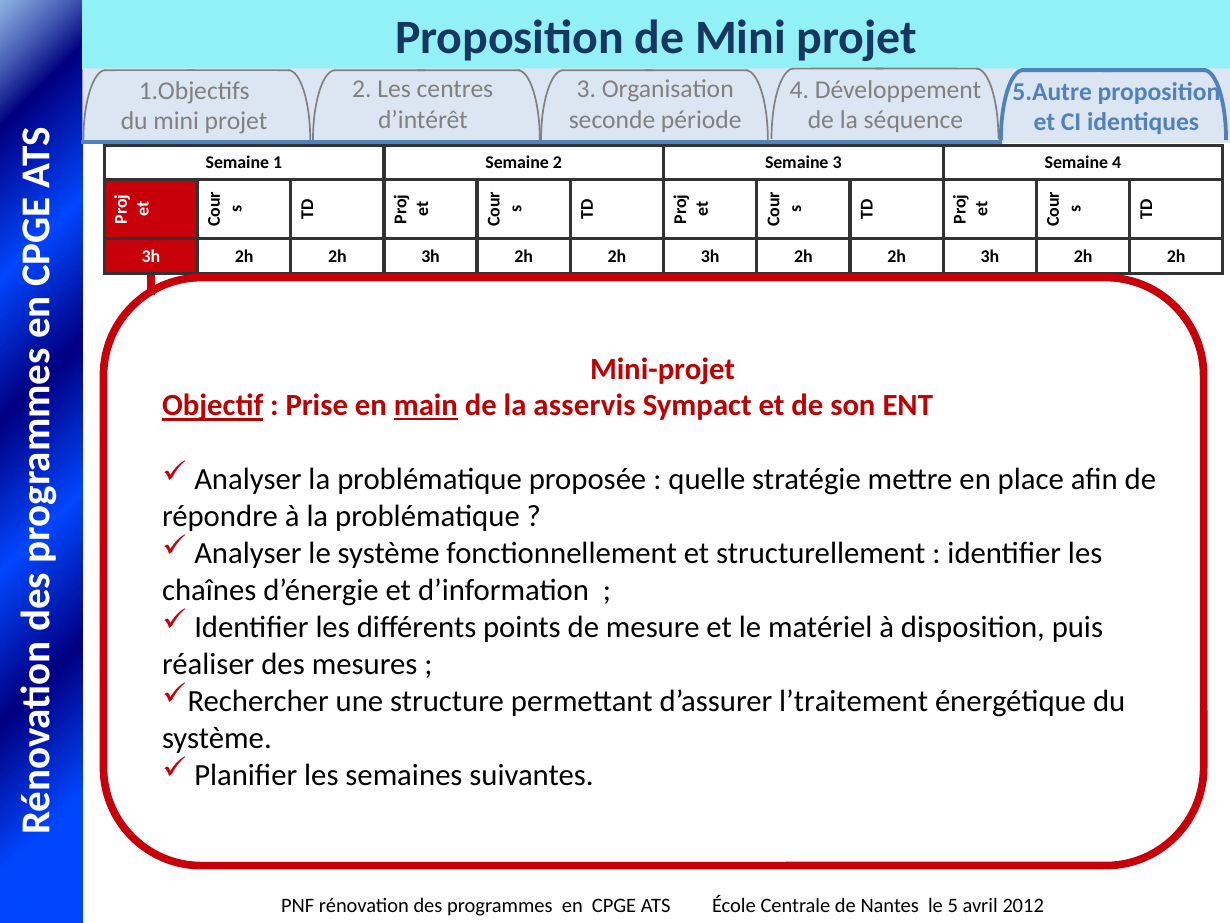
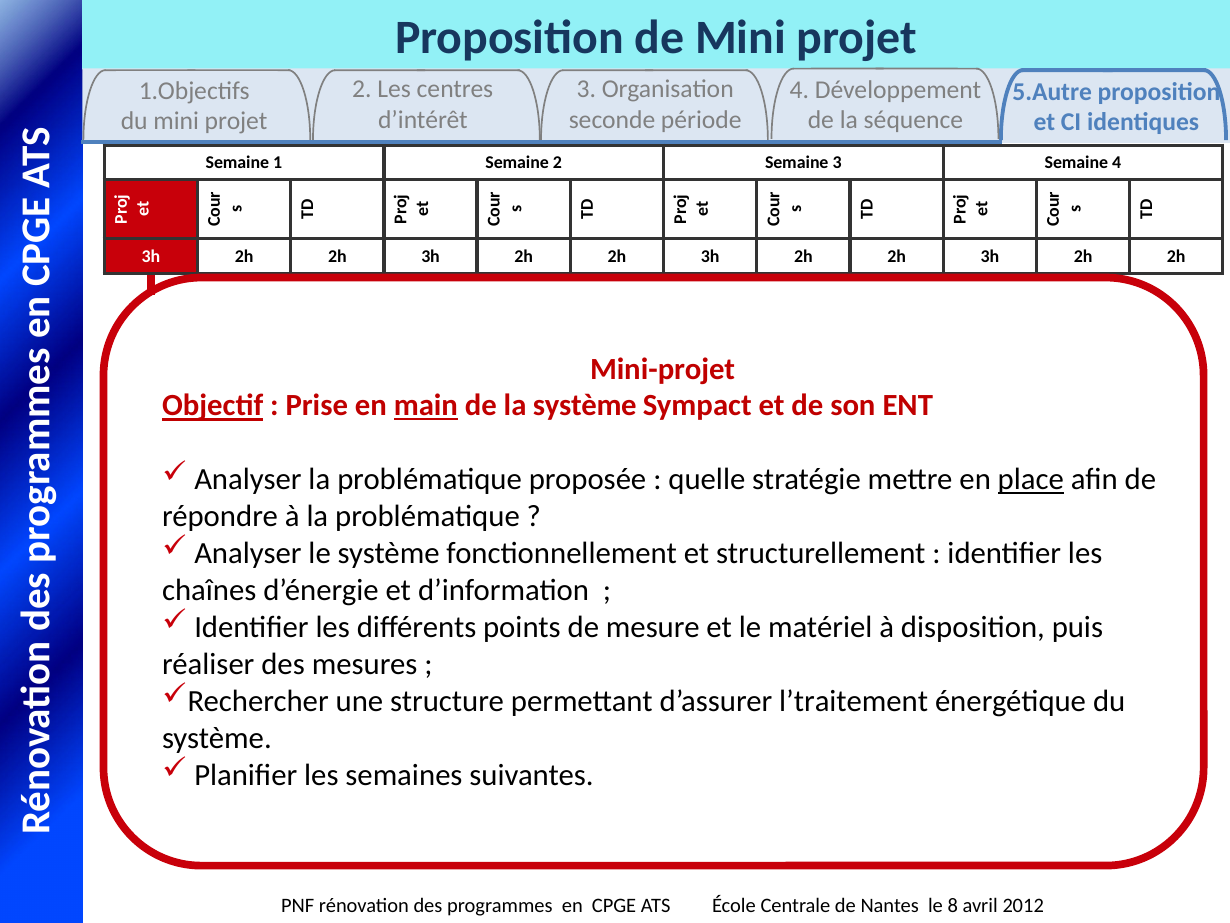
la asservis: asservis -> système (585, 406)
place underline: none -> present (1031, 479)
5: 5 -> 8 (953, 905)
